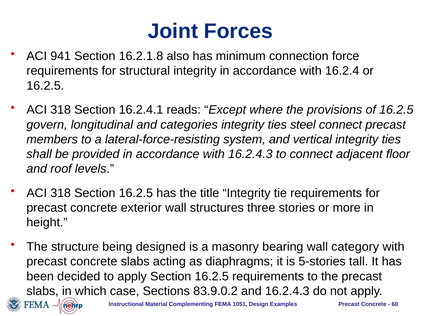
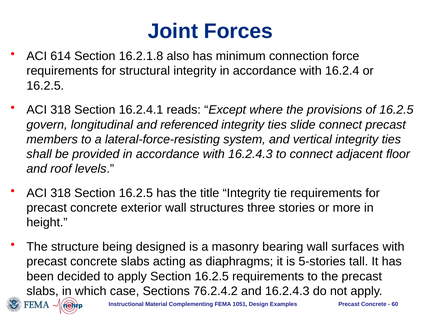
941: 941 -> 614 (61, 56)
categories: categories -> referenced (189, 125)
steel: steel -> slide (303, 125)
category: category -> surfaces (355, 247)
83.9.0.2: 83.9.0.2 -> 76.2.4.2 (215, 292)
